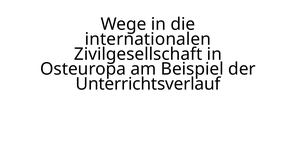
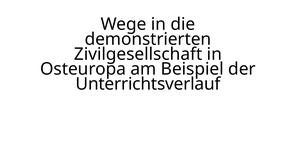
internationalen: internationalen -> demonstrierten (148, 39)
